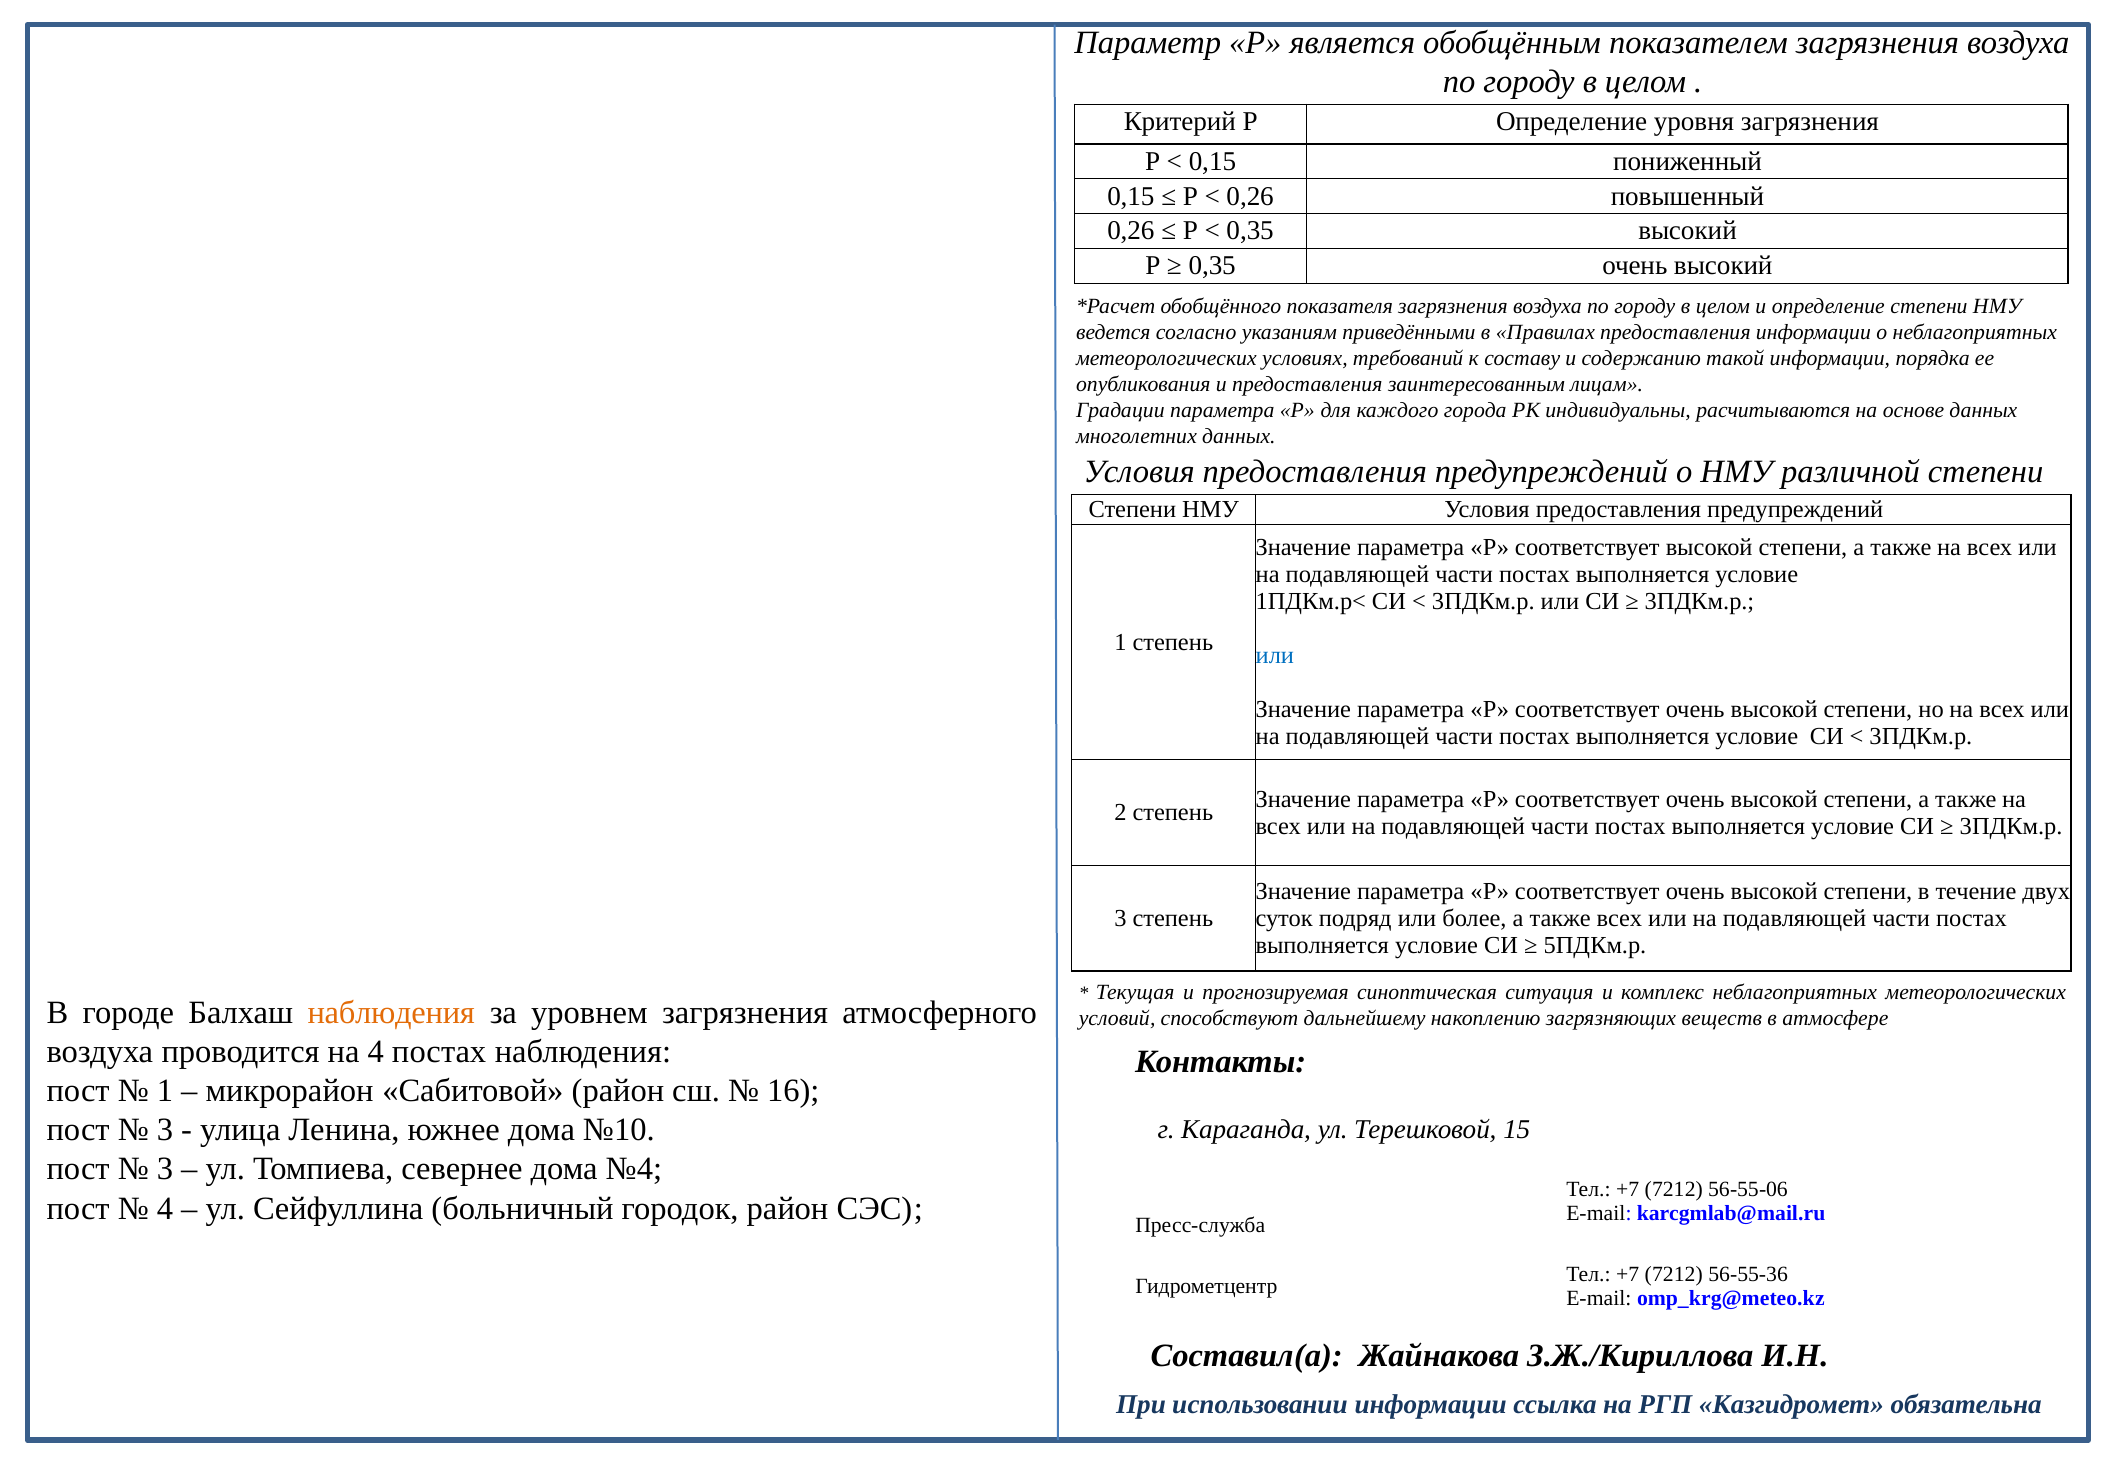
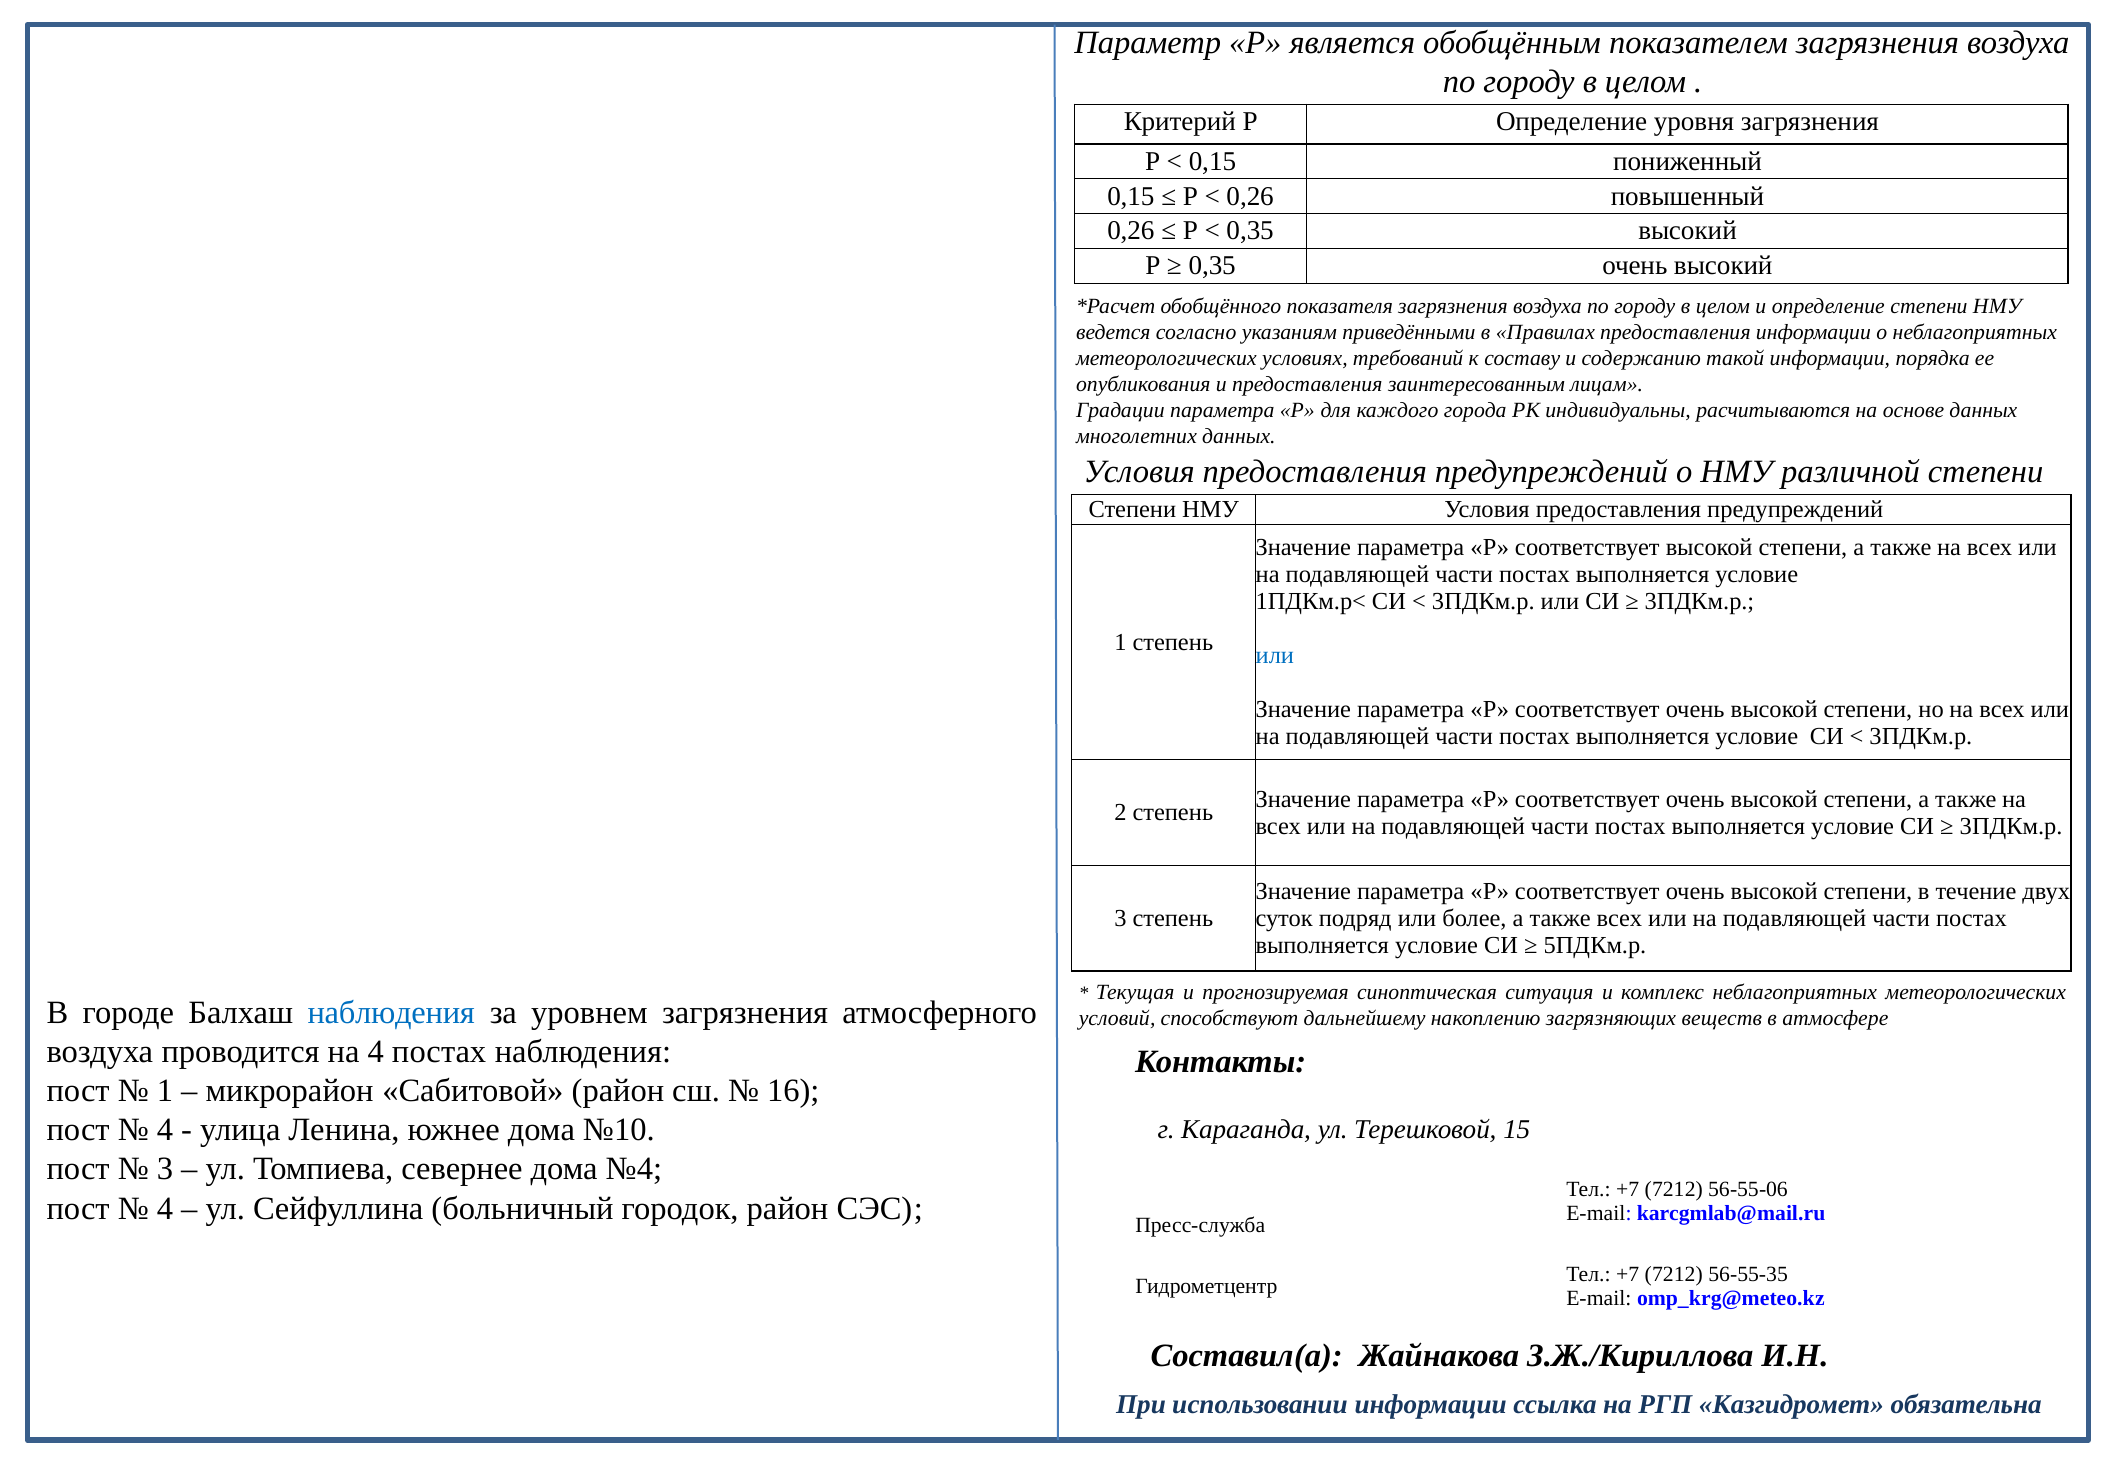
наблюдения colour: orange -> blue (391, 1013)
3: 3 -> 4 (165, 1130)
56-55-36: 56-55-36 -> 56-55-35 (1748, 1274)
